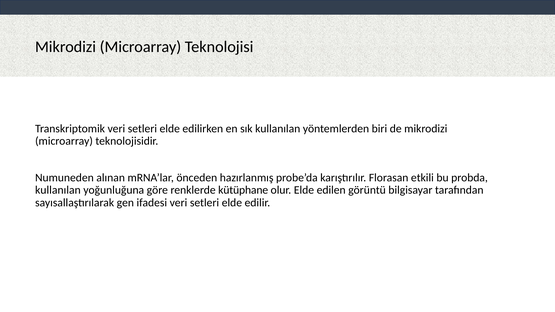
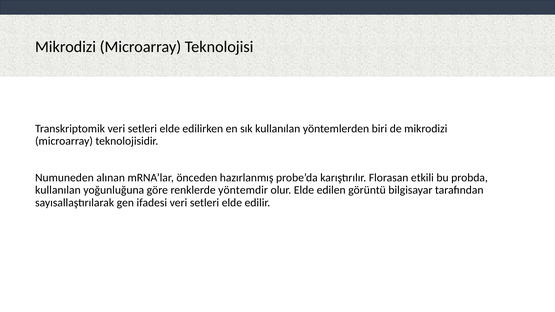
kütüphane: kütüphane -> yöntemdir (243, 190)
